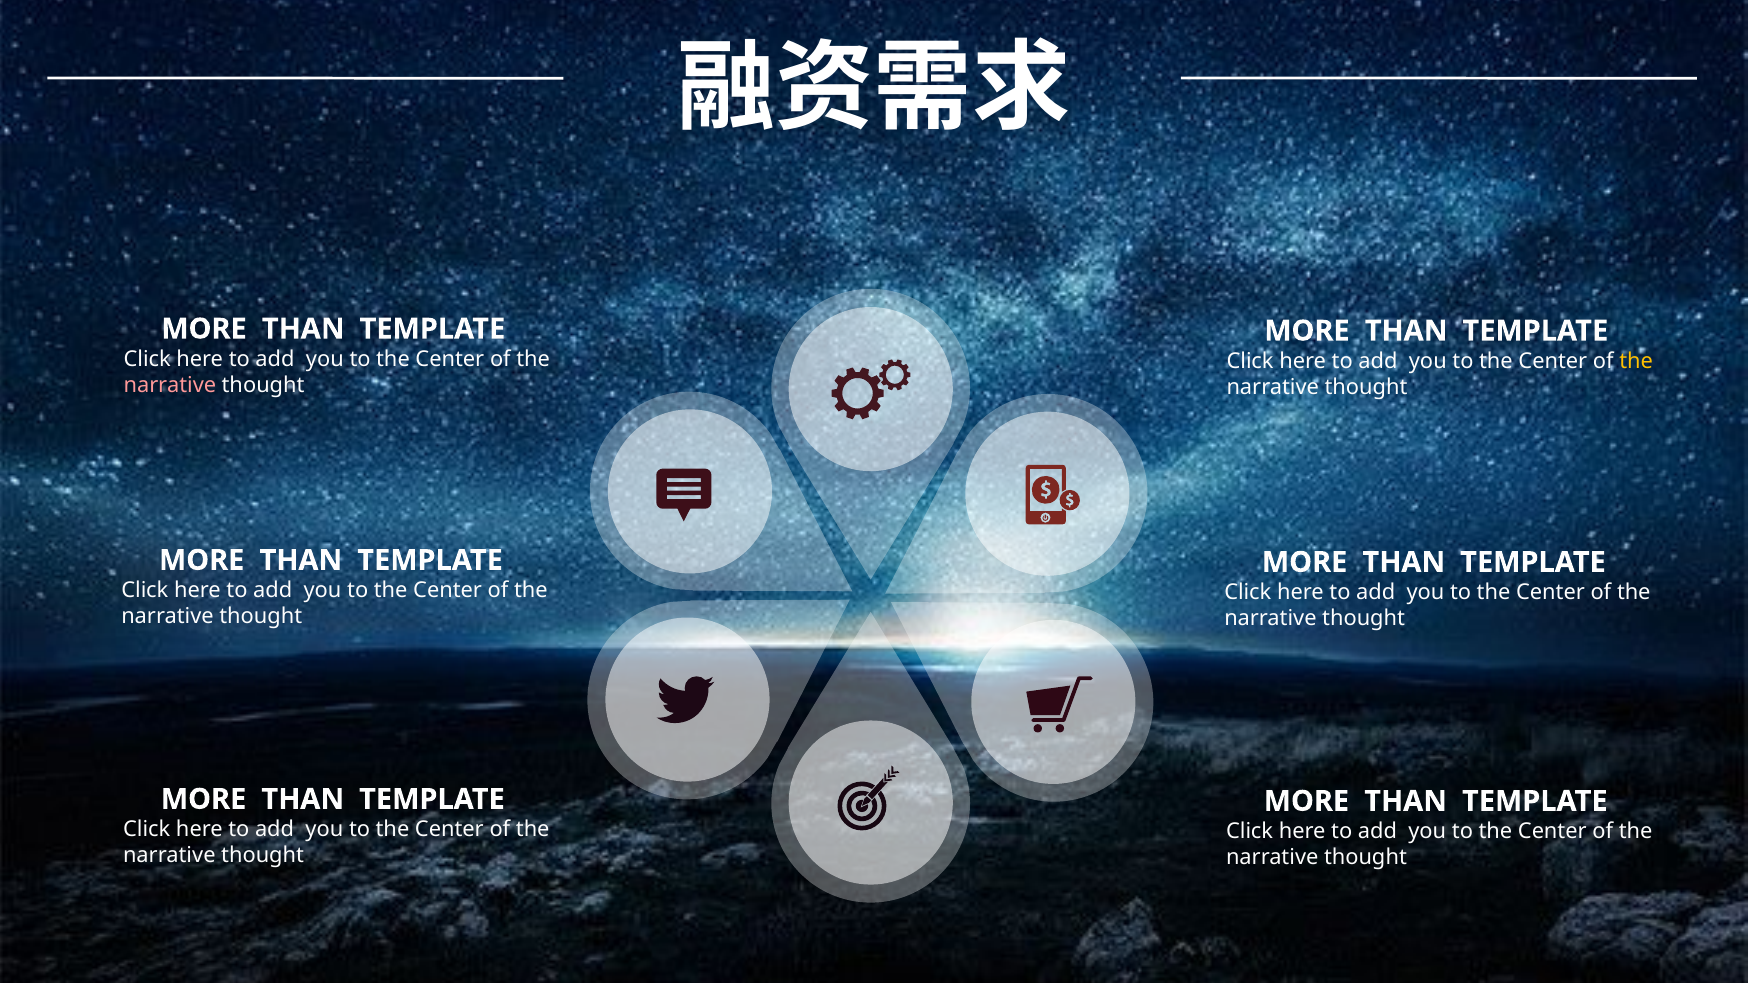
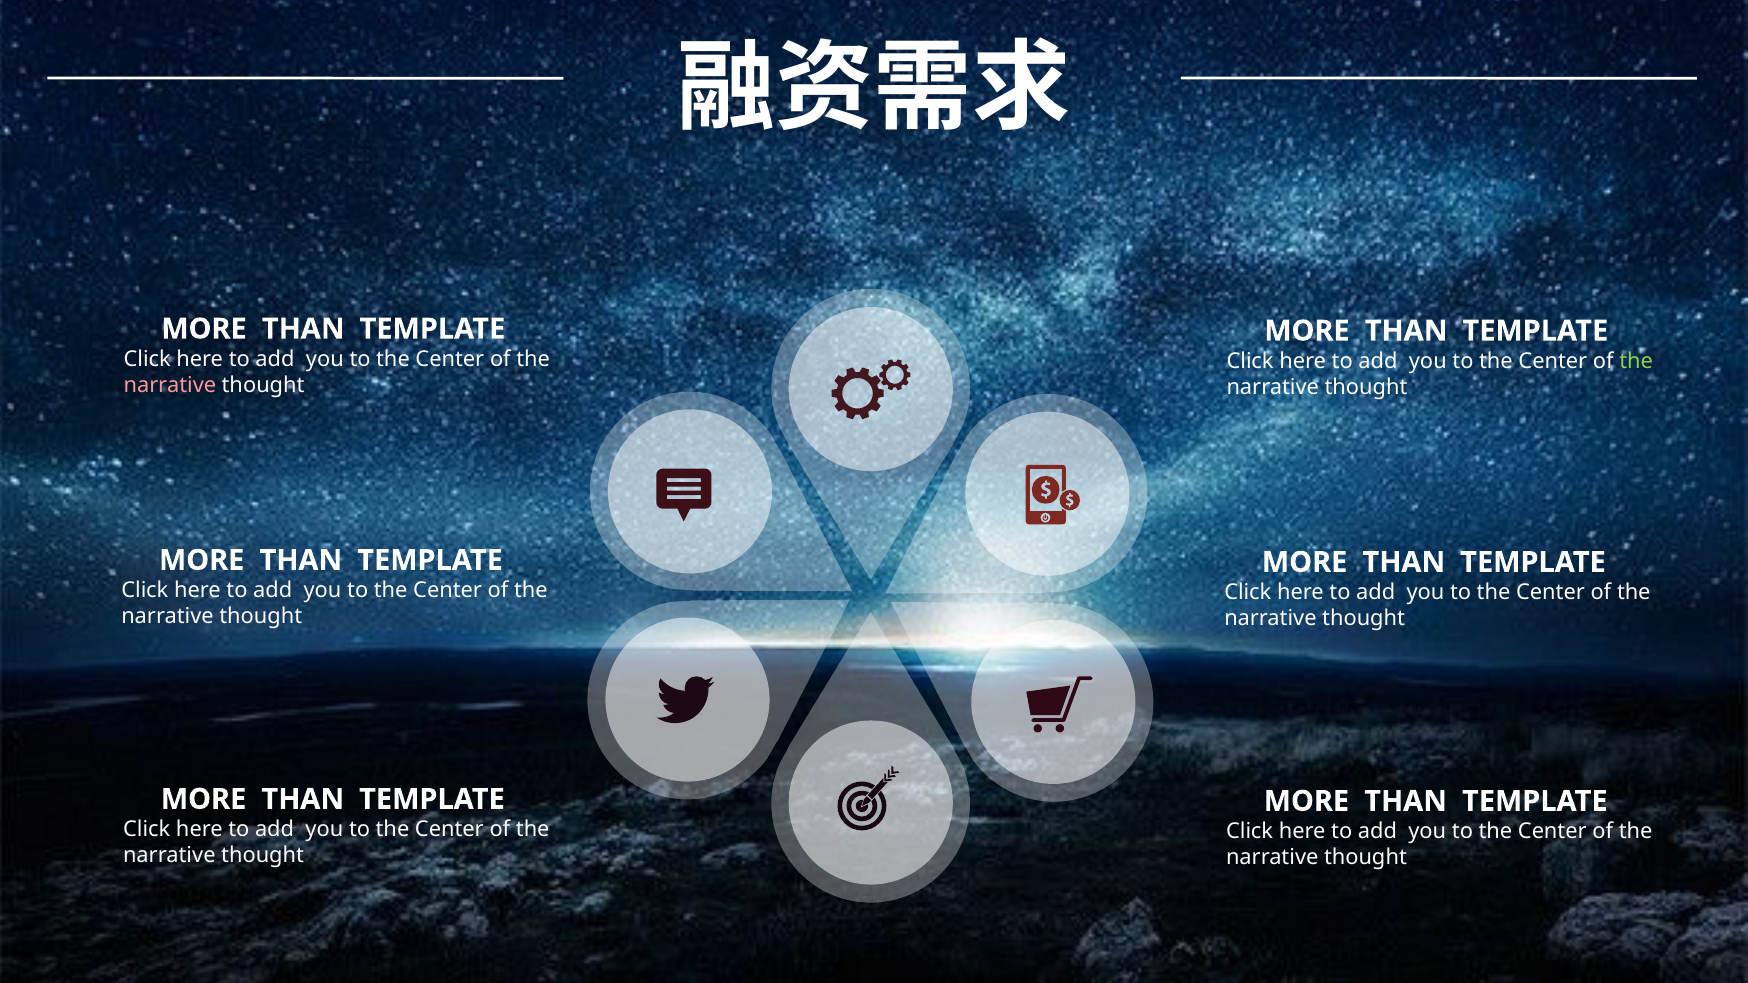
the colour: yellow -> light green (1636, 361)
